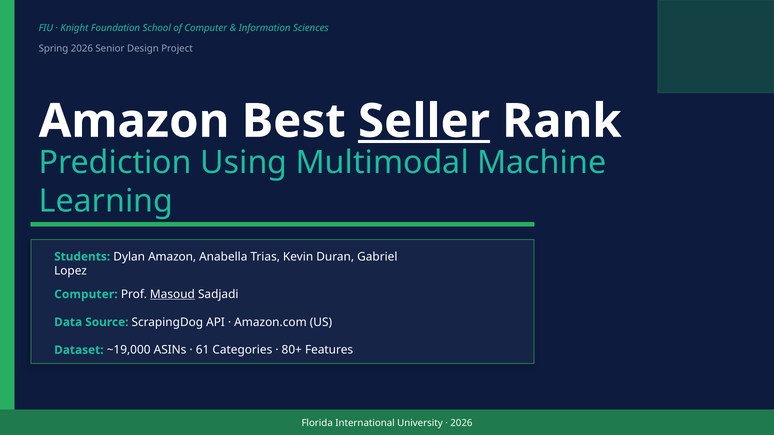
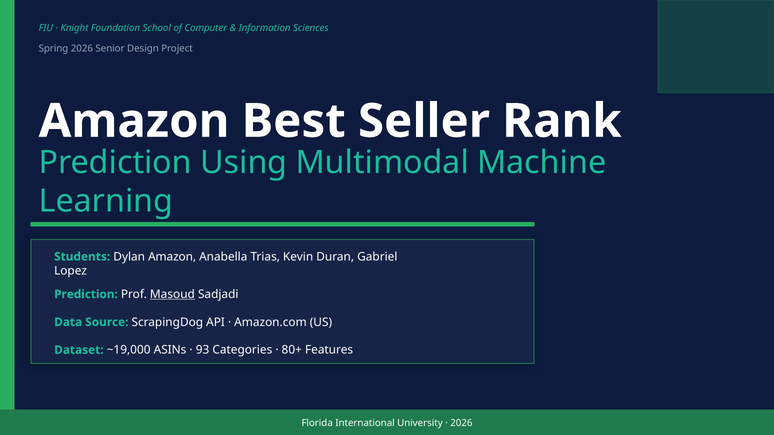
Seller underline: present -> none (424, 121)
Computer: Computer -> Prediction (86, 295)
61: 61 -> 93 (203, 350)
